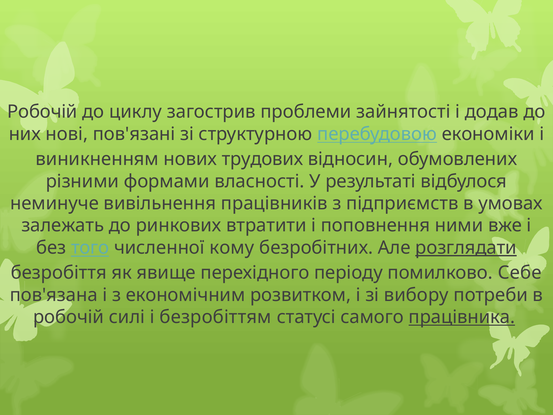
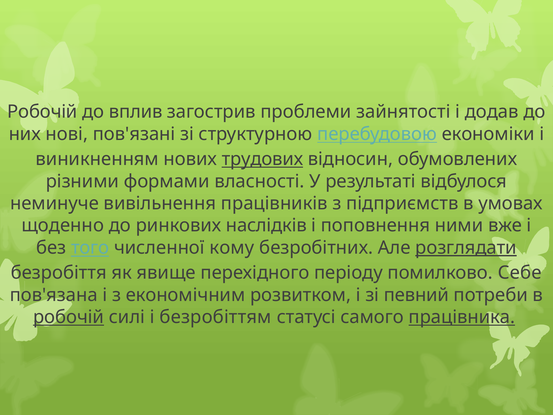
циклу: циклу -> вплив (136, 112)
трудових underline: none -> present (262, 159)
залежать: залежать -> щоденно (63, 225)
втратити: втратити -> наслідків (266, 225)
вибору: вибору -> певний (416, 295)
робочій underline: none -> present (69, 317)
